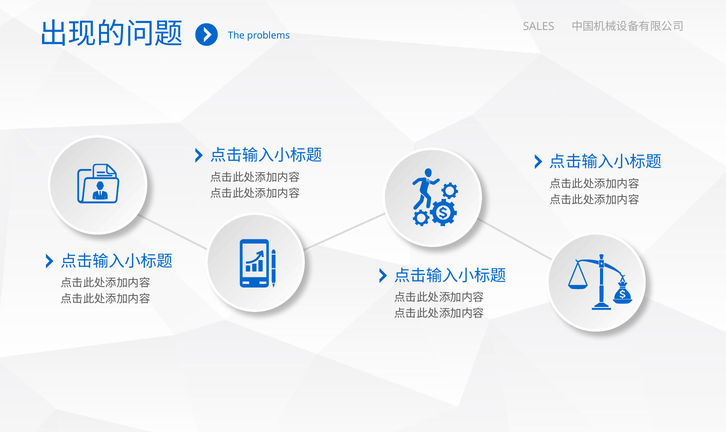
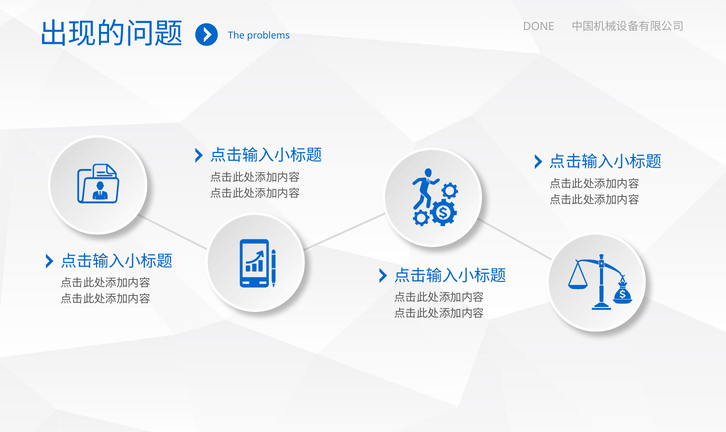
SALES: SALES -> DONE (539, 27)
